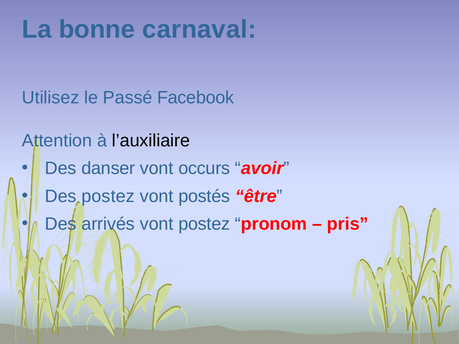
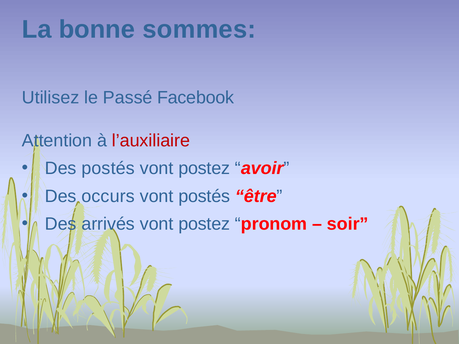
carnaval: carnaval -> sommes (199, 29)
l’auxiliaire colour: black -> red (151, 141)
Des danser: danser -> postés (108, 168)
occurs: occurs -> postez (204, 168)
Des postez: postez -> occurs (108, 196)
pris: pris -> soir (348, 224)
